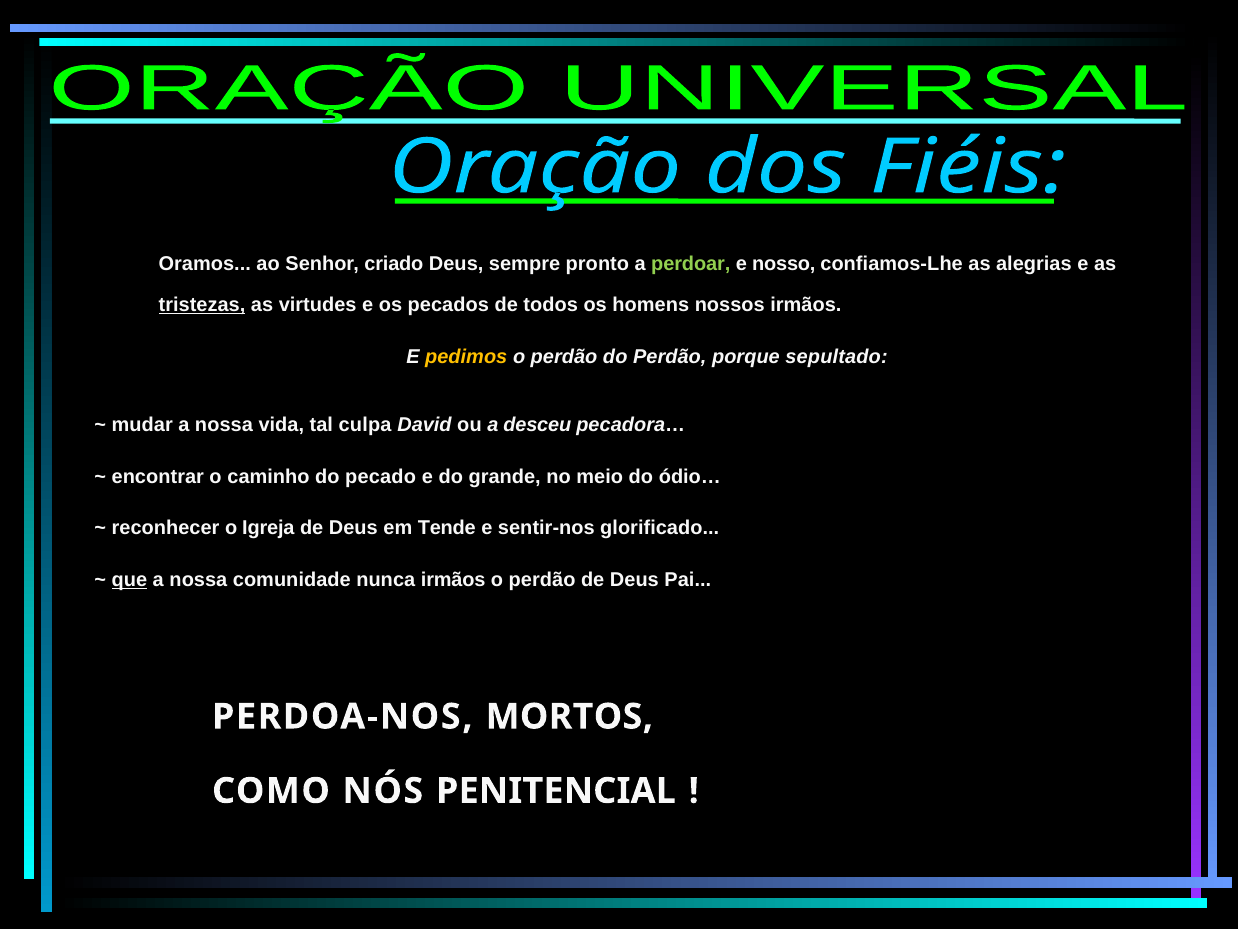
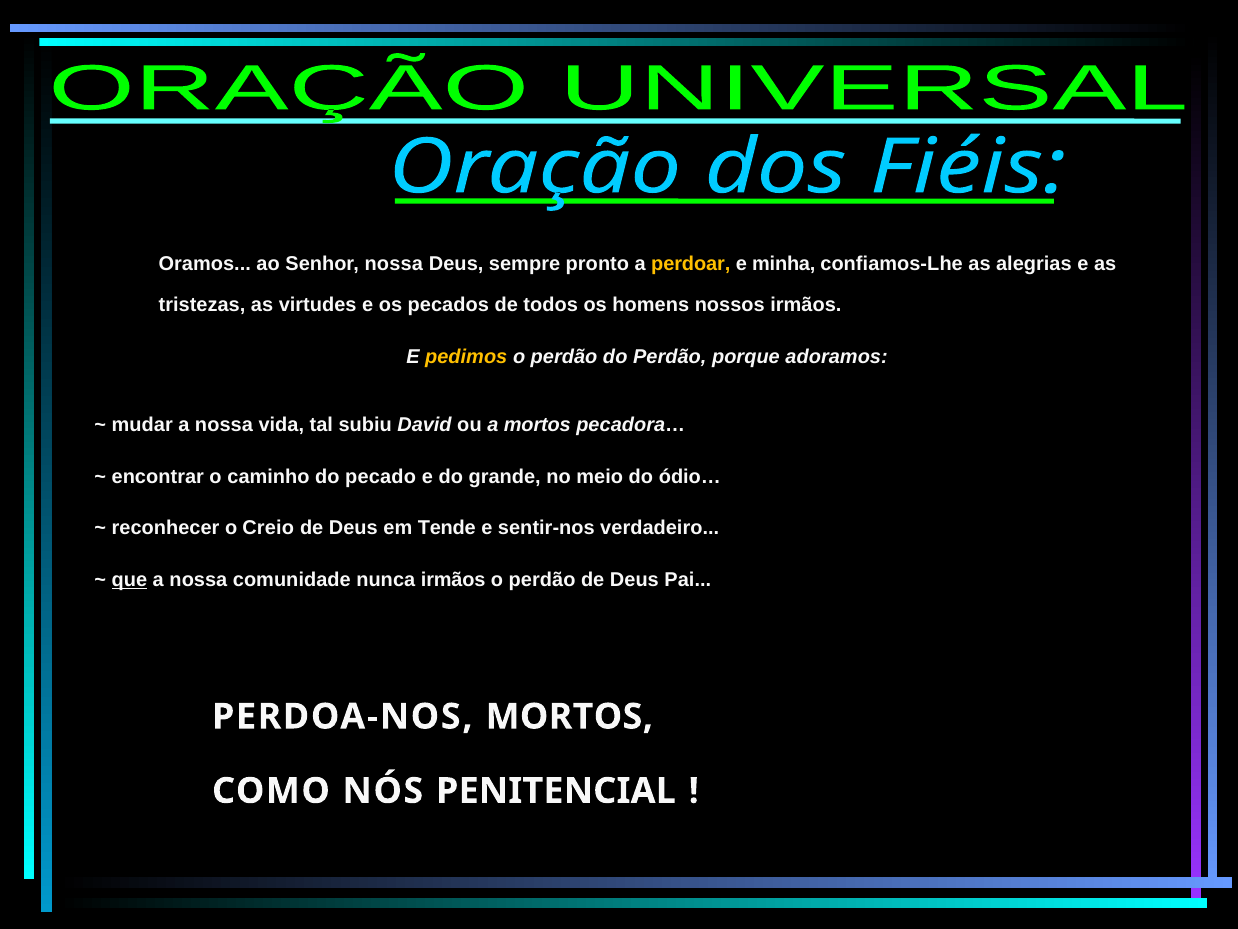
Senhor criado: criado -> nossa (394, 264)
perdoar colour: light green -> yellow (691, 264)
nosso: nosso -> minha (784, 264)
tristezas underline: present -> none (202, 305)
sepultado: sepultado -> adoramos (837, 357)
culpa: culpa -> subiu (365, 425)
a desceu: desceu -> mortos (537, 425)
Igreja: Igreja -> Creio (268, 528)
glorificado: glorificado -> verdadeiro (660, 528)
